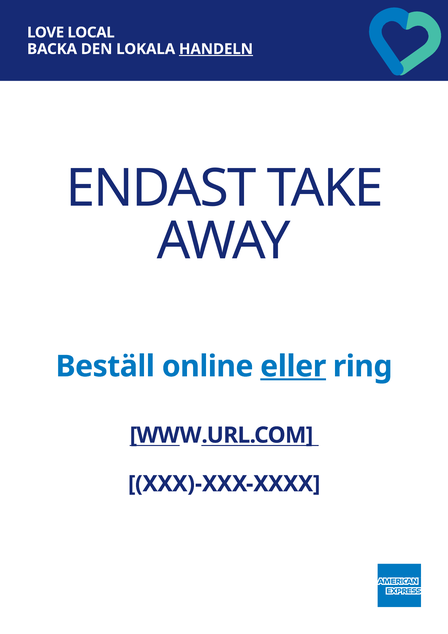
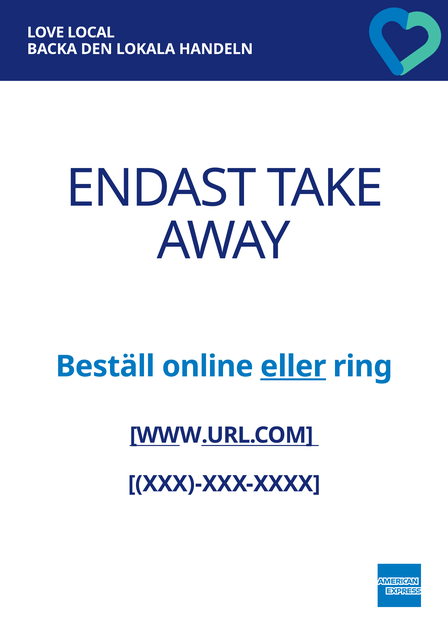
HANDELN underline: present -> none (216, 49)
